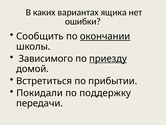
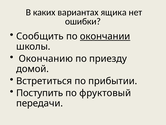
Зависимого: Зависимого -> Окончанию (46, 58)
приезду underline: present -> none (108, 58)
Покидали: Покидали -> Поступить (40, 93)
поддержку: поддержку -> фруктовый (105, 93)
